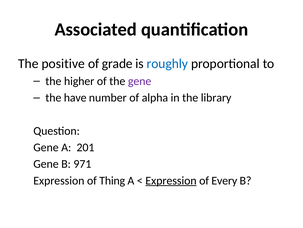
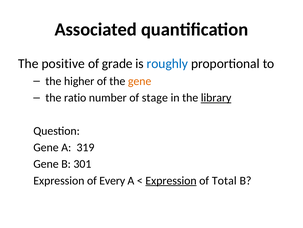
gene colour: purple -> orange (140, 81)
have: have -> ratio (75, 97)
alpha: alpha -> stage (155, 97)
library underline: none -> present (216, 97)
201: 201 -> 319 (85, 147)
971: 971 -> 301 (82, 164)
Thing: Thing -> Every (112, 180)
Every: Every -> Total (224, 180)
